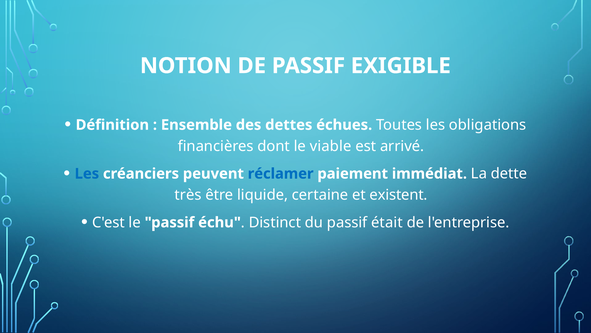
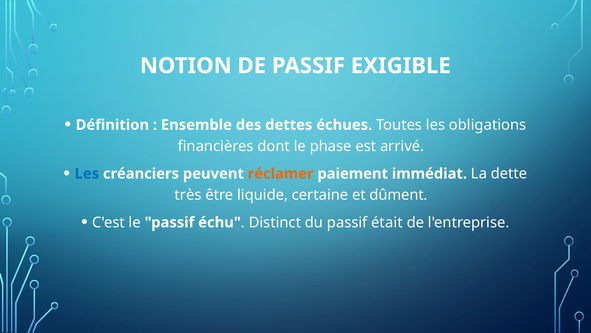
viable: viable -> phase (331, 146)
réclamer colour: blue -> orange (281, 173)
existent: existent -> dûment (399, 195)
